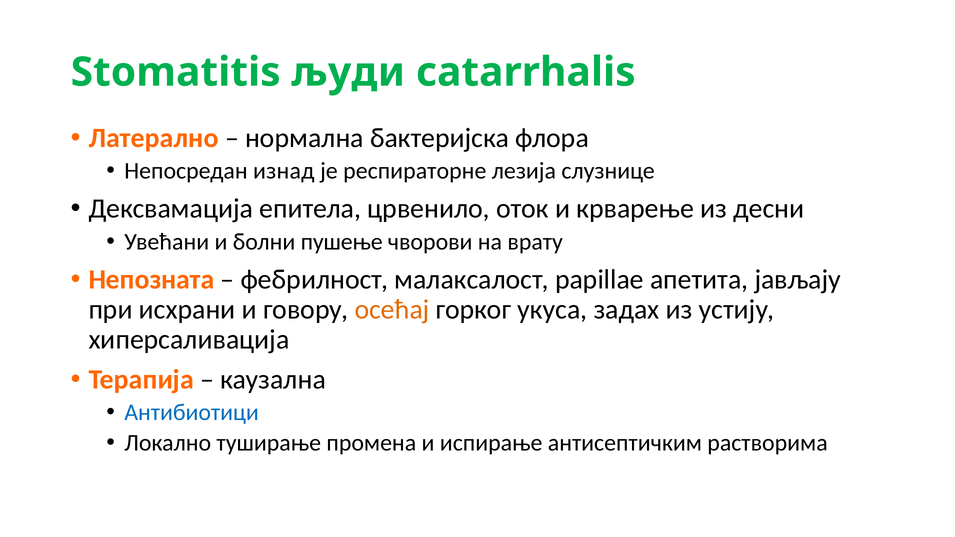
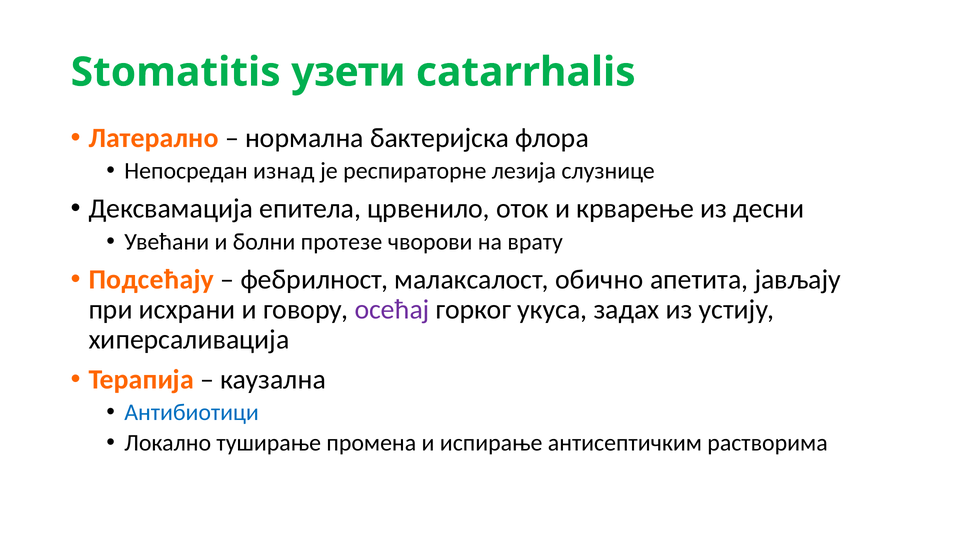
људи: људи -> узети (348, 72)
пушење: пушење -> протезе (342, 242)
Непозната: Непозната -> Подсећају (151, 280)
papillae: papillae -> обично (599, 280)
осећај colour: orange -> purple (392, 310)
